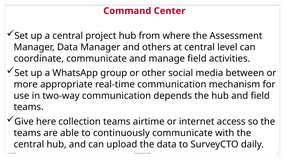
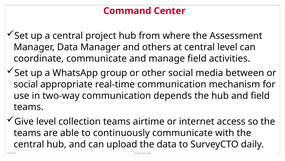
more: more -> social (26, 84)
Give here: here -> level (46, 121)
